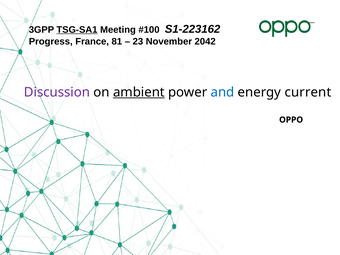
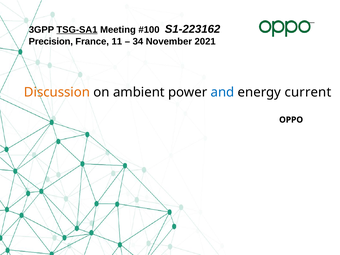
Progress: Progress -> Precision (51, 41)
81: 81 -> 11 (117, 41)
23: 23 -> 34 (138, 41)
2042: 2042 -> 2021 (205, 41)
Discussion colour: purple -> orange (57, 92)
ambient underline: present -> none (139, 92)
